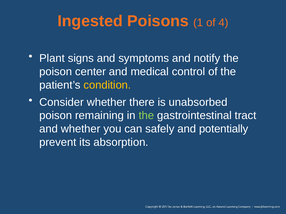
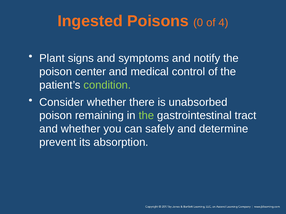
1: 1 -> 0 (198, 23)
condition colour: yellow -> light green (107, 85)
potentially: potentially -> determine (224, 129)
